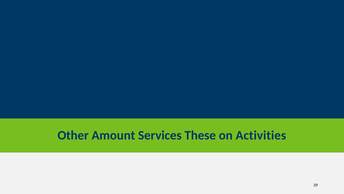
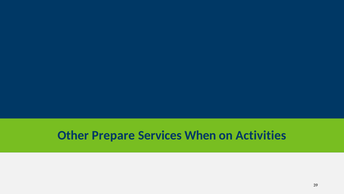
Amount: Amount -> Prepare (113, 135)
These: These -> When (200, 135)
